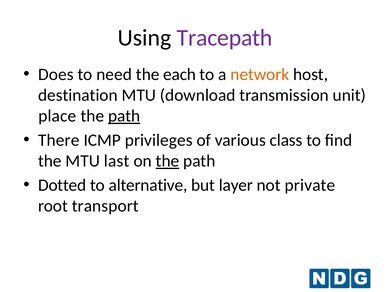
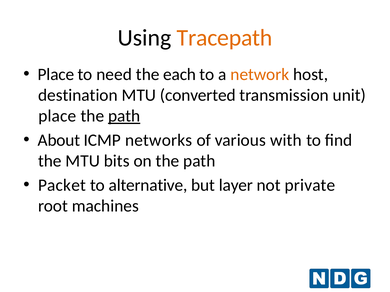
Tracepath colour: purple -> orange (225, 38)
Does: Does -> Place (56, 75)
download: download -> converted (198, 95)
There: There -> About (59, 140)
privileges: privileges -> networks (159, 140)
class: class -> with (286, 140)
last: last -> bits (117, 161)
the underline: present -> none (168, 161)
Dotted: Dotted -> Packet (62, 185)
transport: transport -> machines (105, 206)
